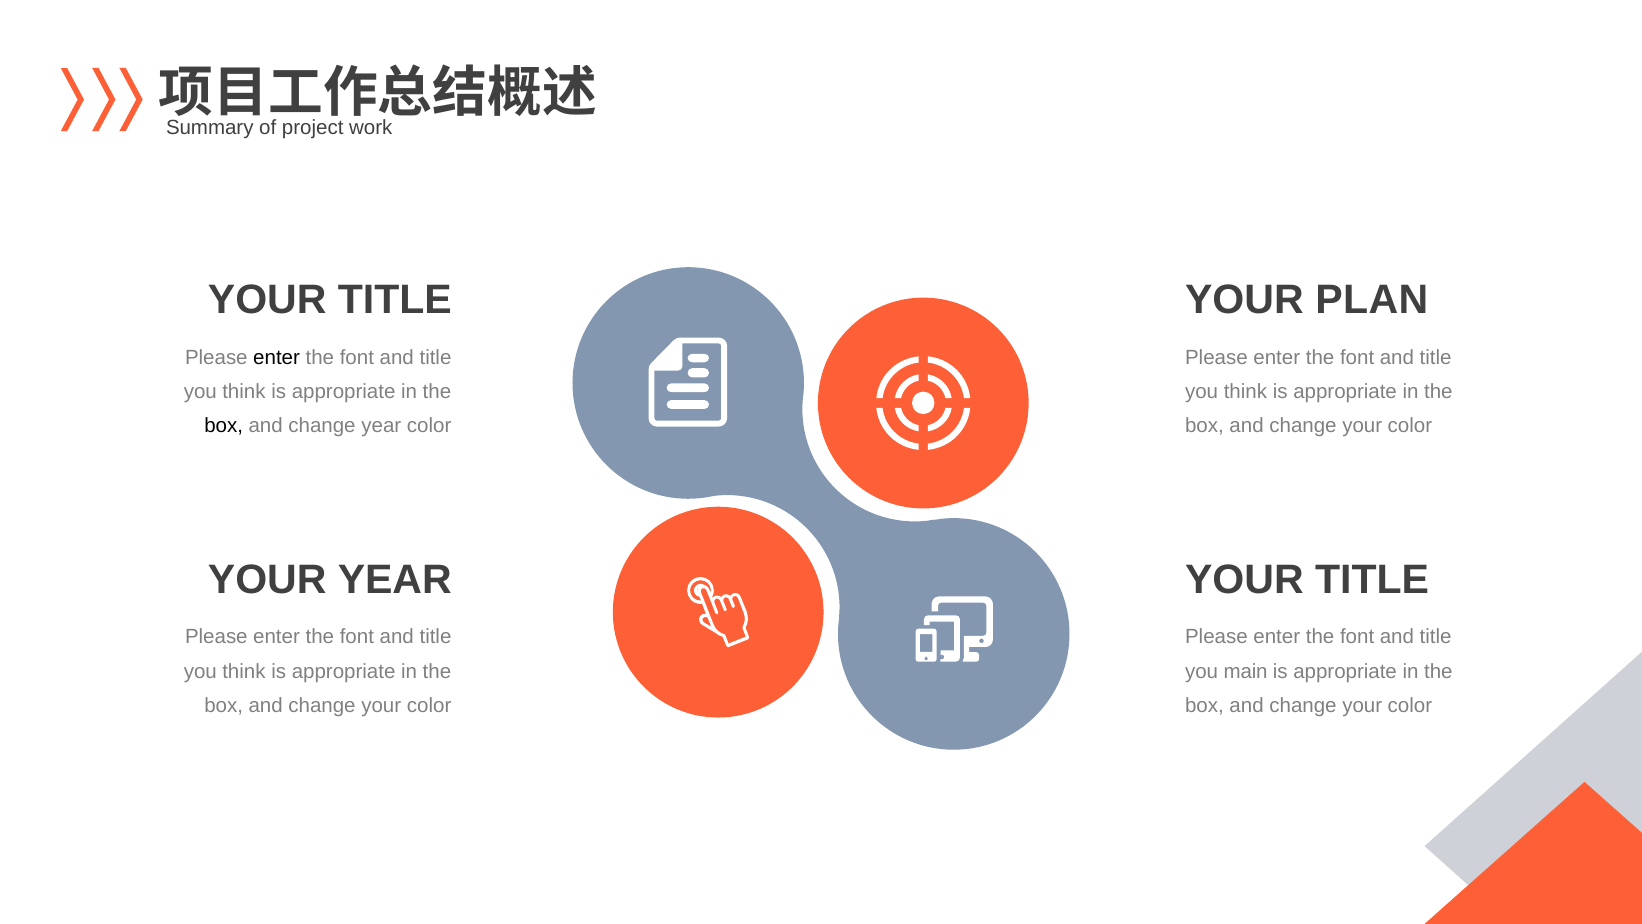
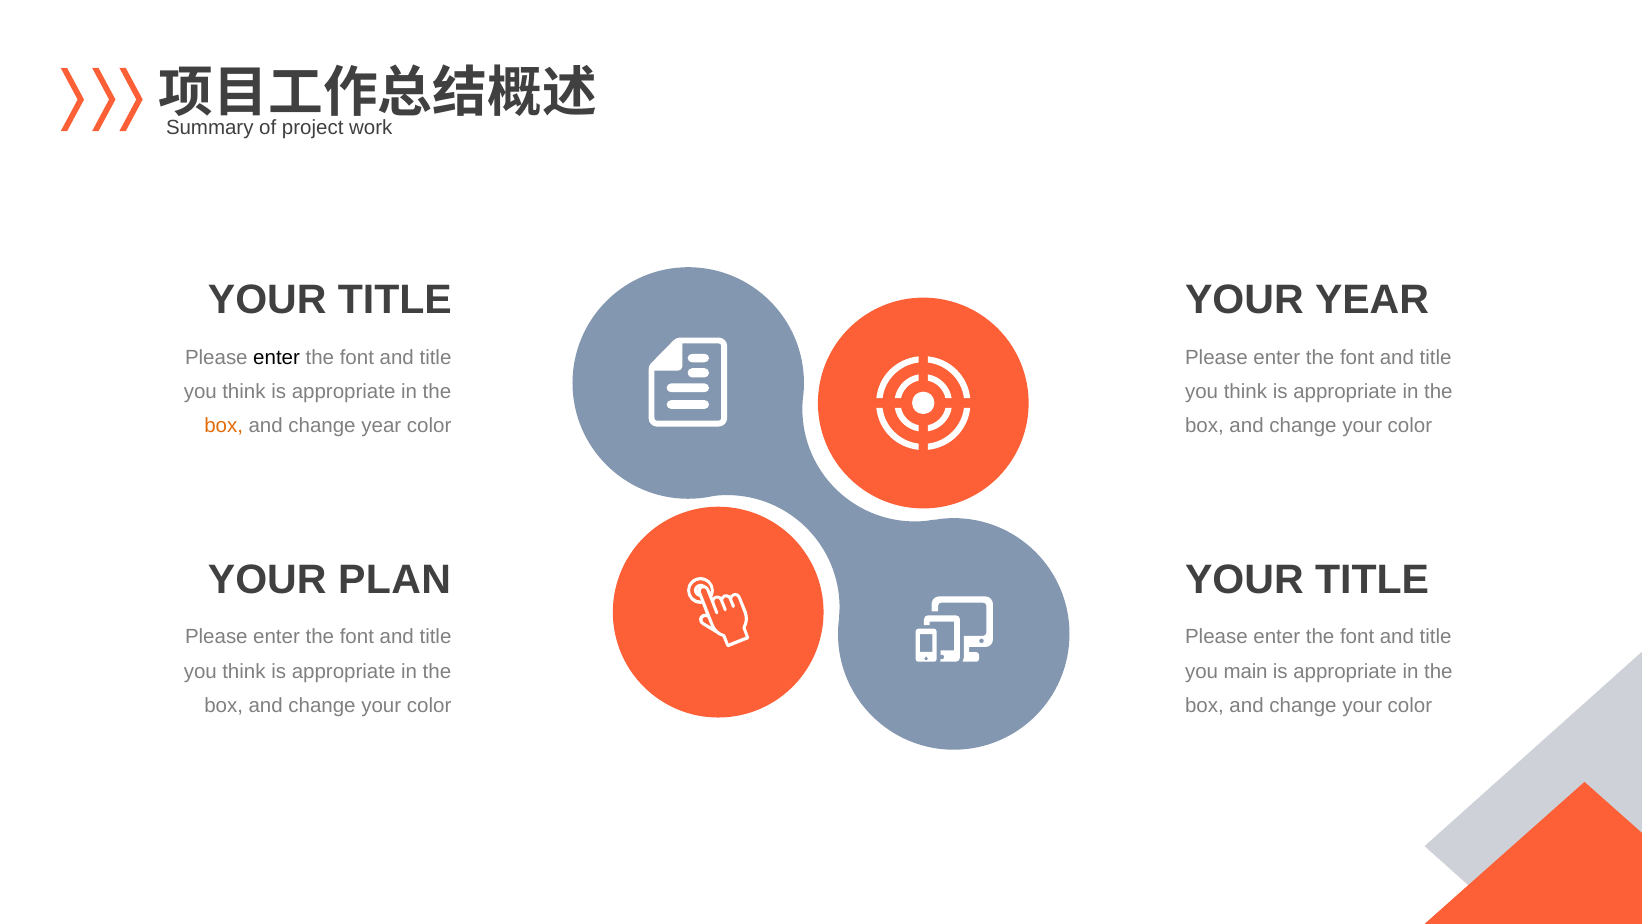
YOUR PLAN: PLAN -> YEAR (1372, 300)
box colour: black -> orange (224, 426)
YOUR YEAR: YEAR -> PLAN (395, 580)
